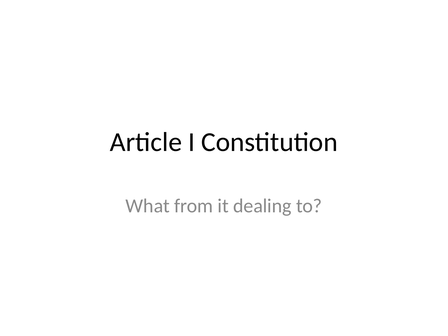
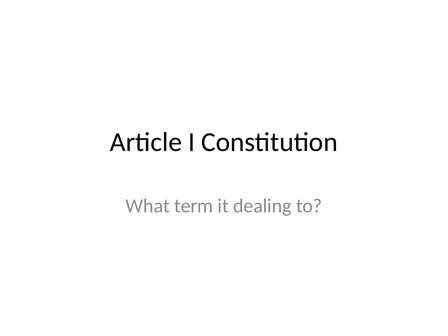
from: from -> term (194, 206)
